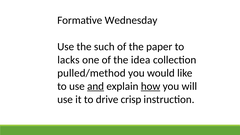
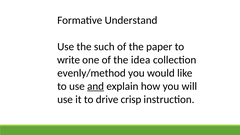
Wednesday: Wednesday -> Understand (131, 20)
lacks: lacks -> write (69, 60)
pulled/method: pulled/method -> evenly/method (91, 73)
how underline: present -> none (151, 86)
